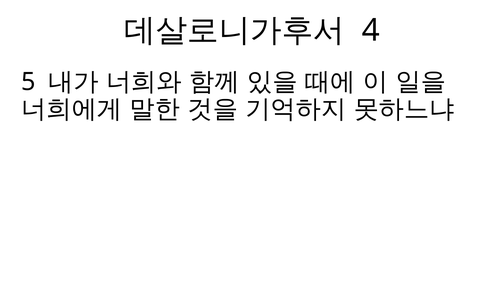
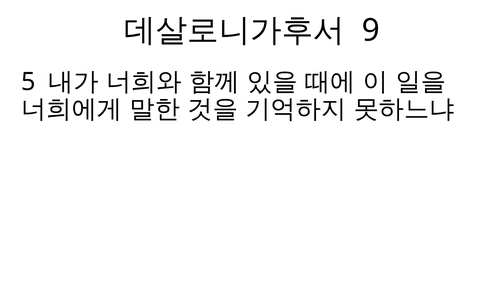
4: 4 -> 9 (371, 30)
